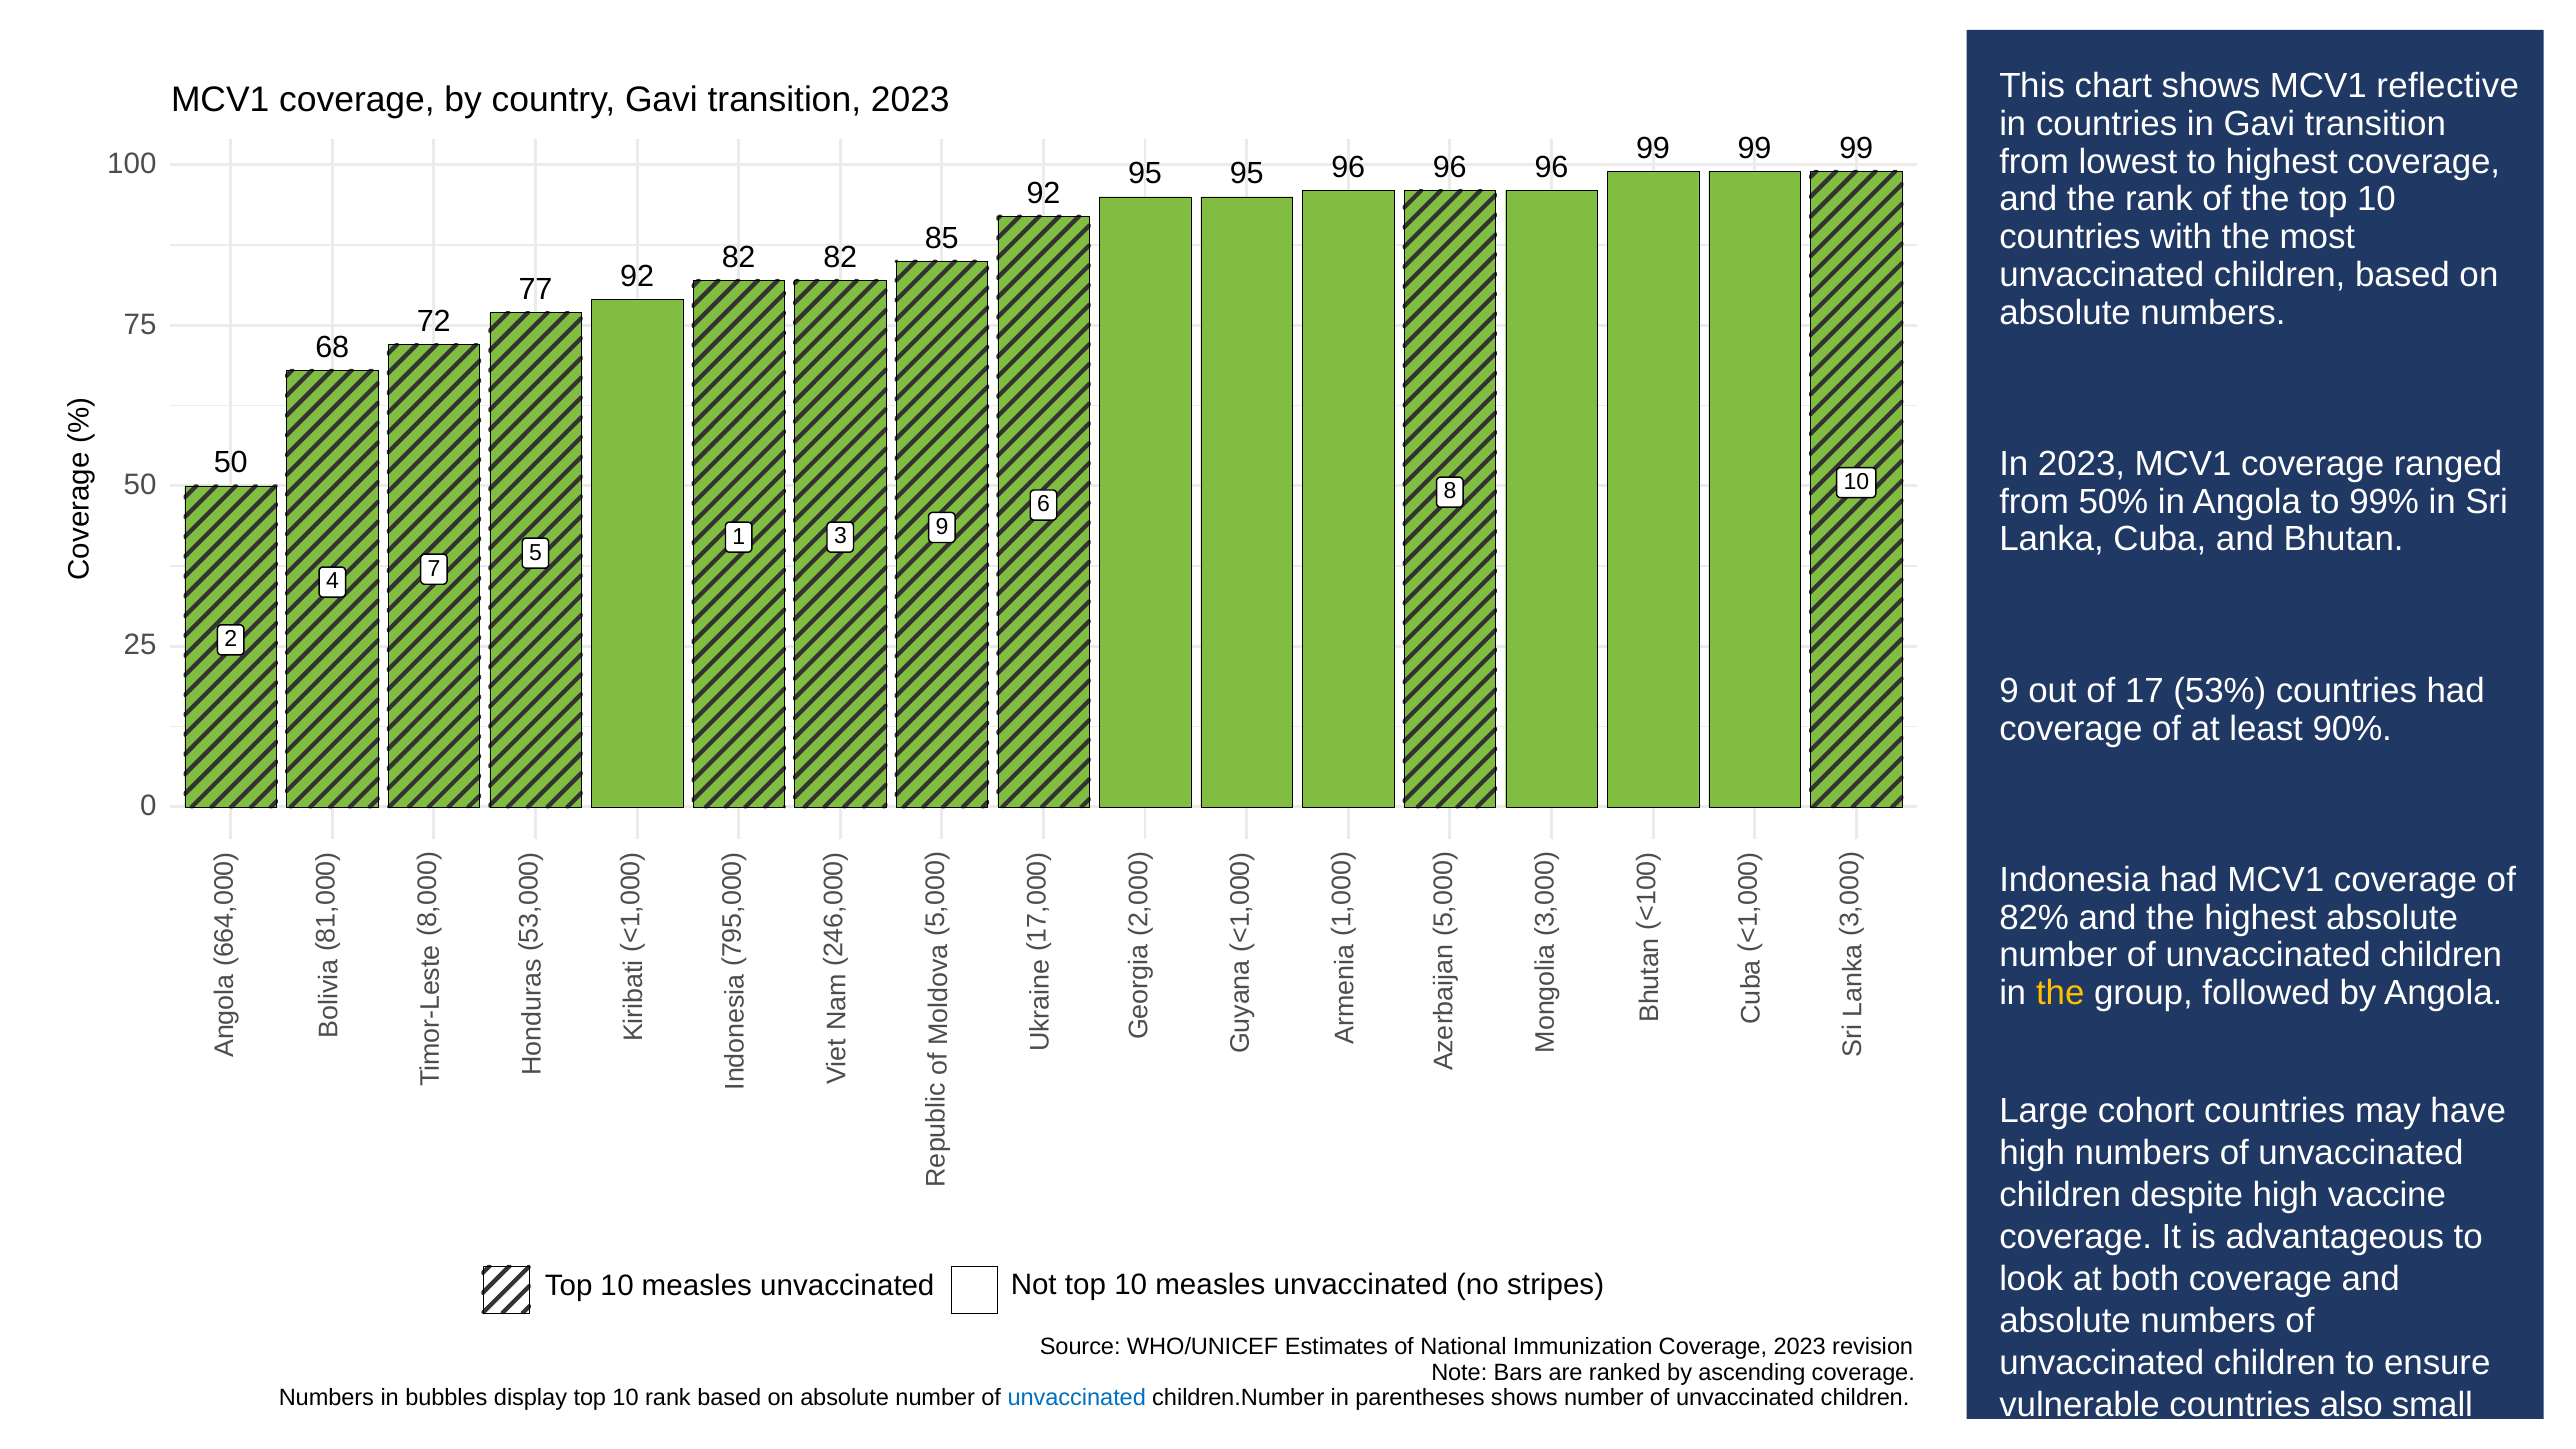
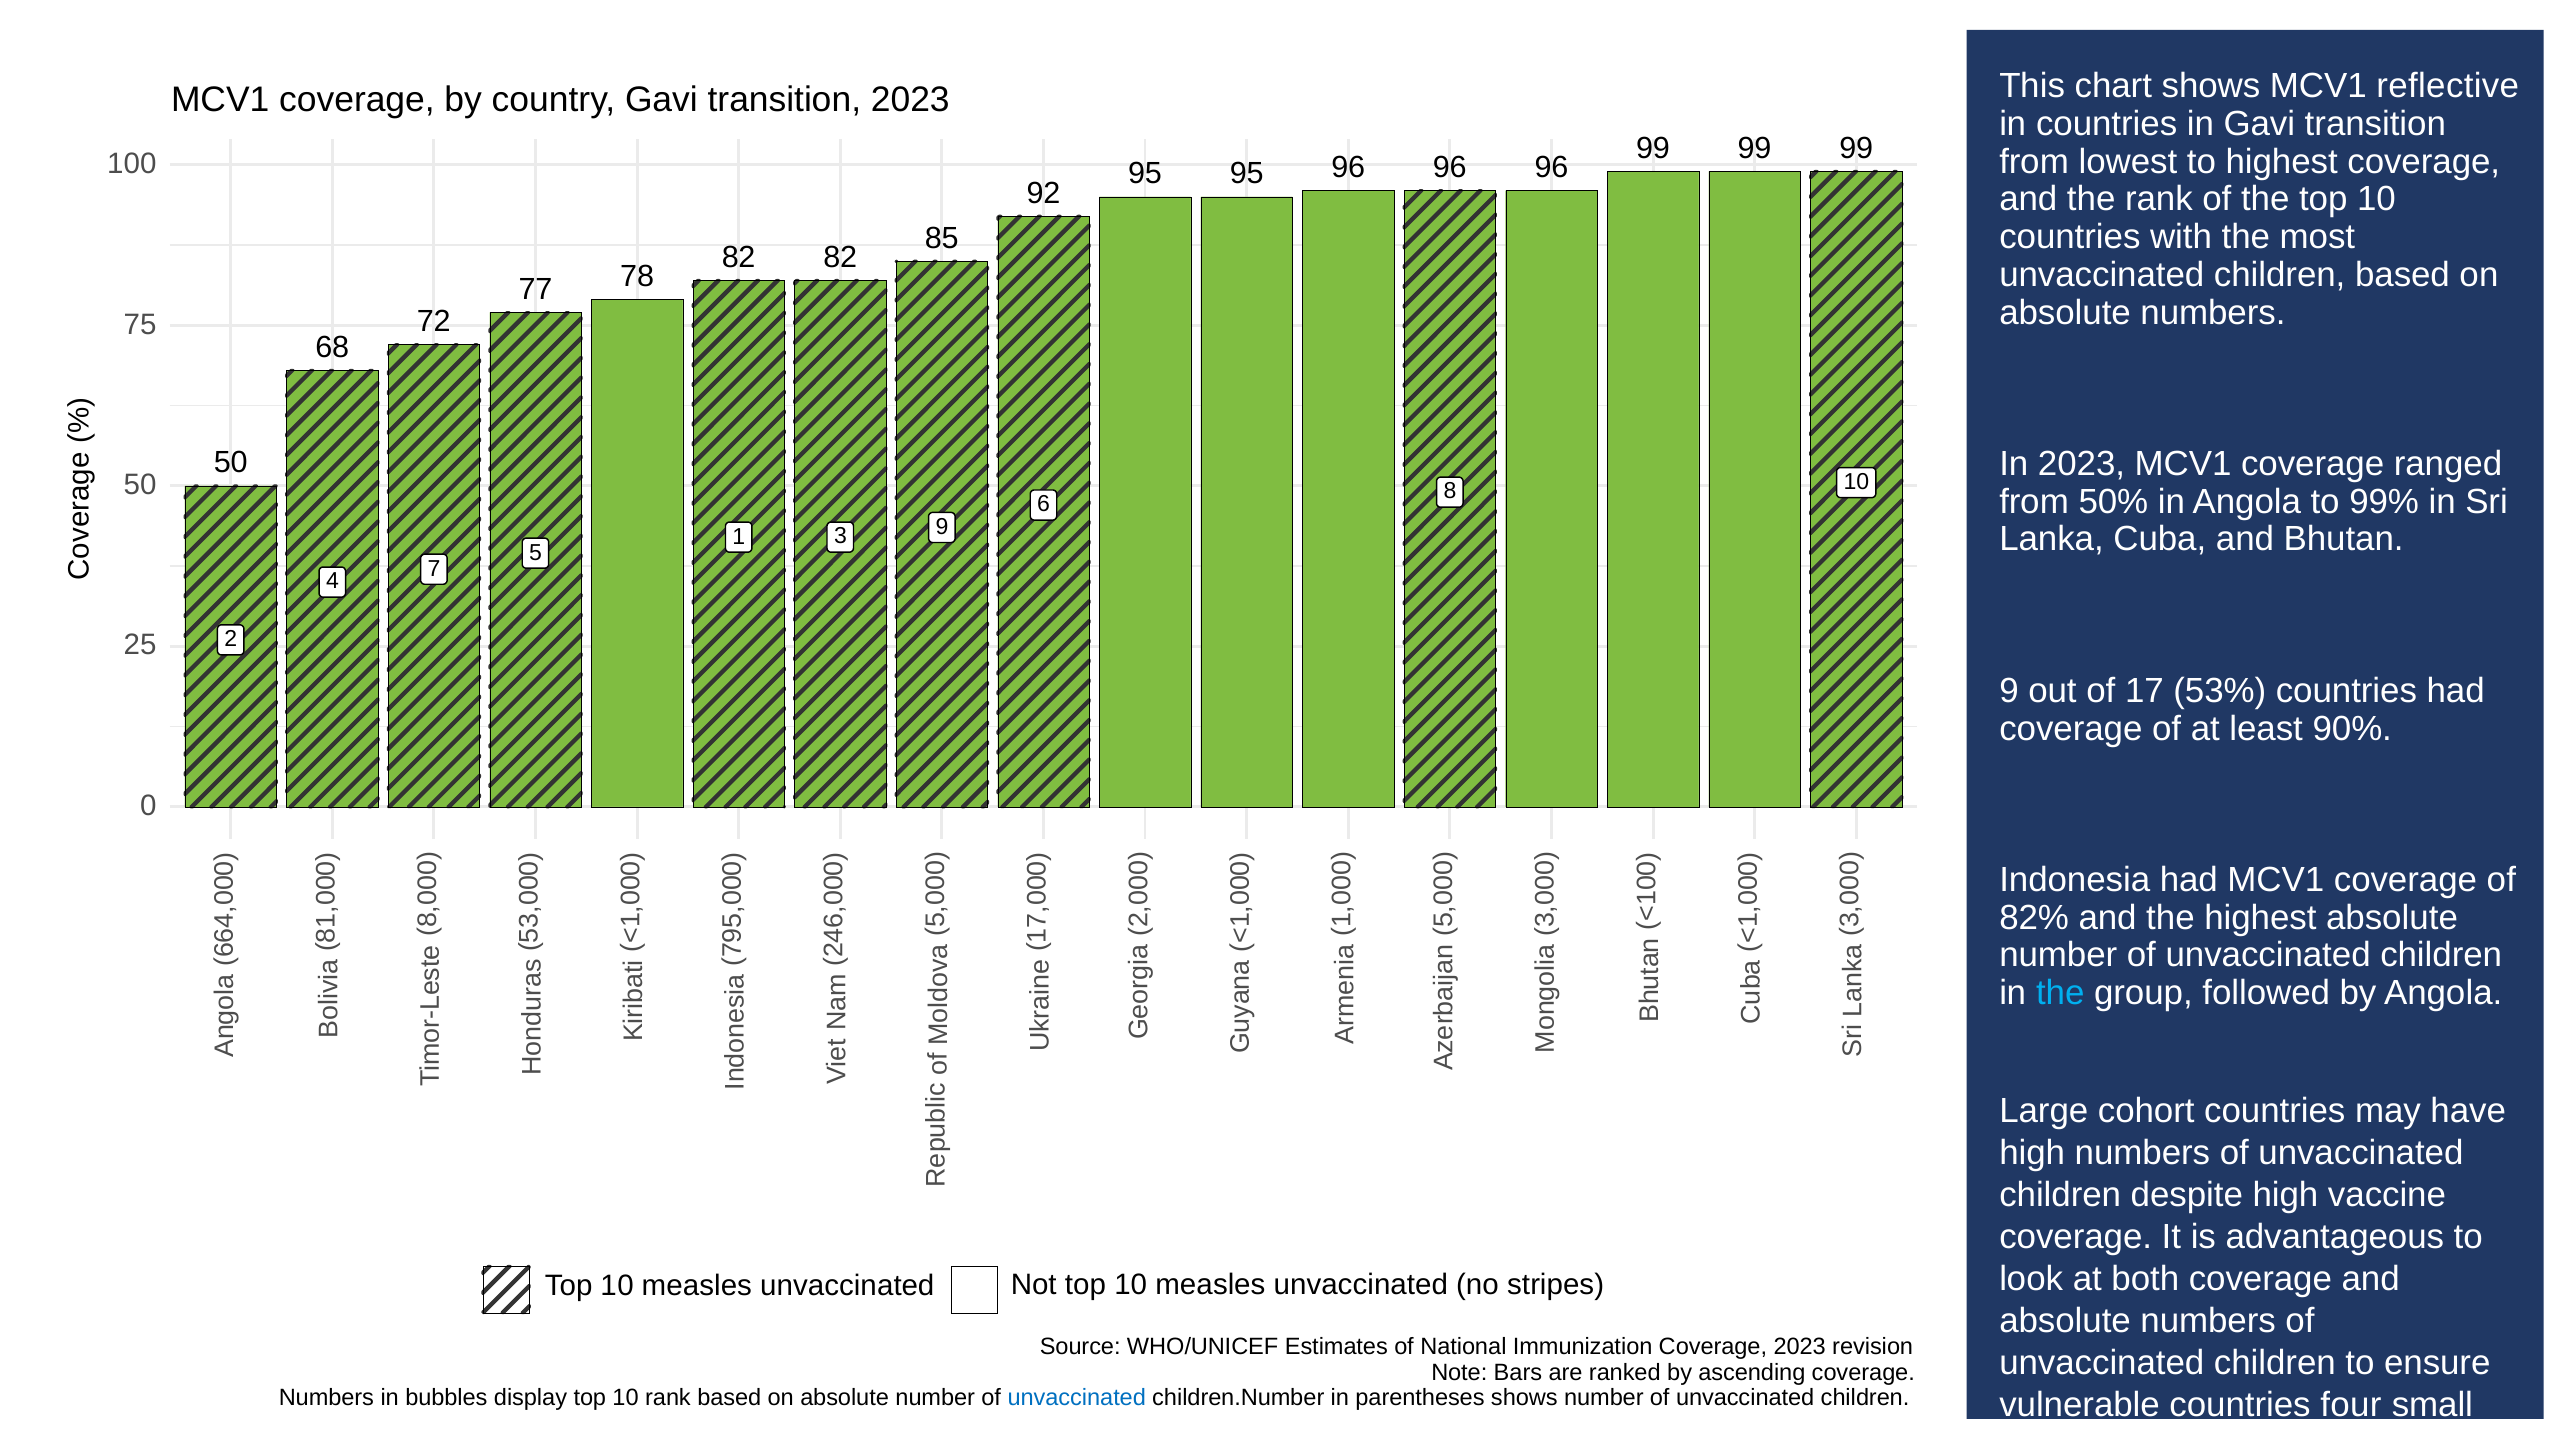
77 92: 92 -> 78 (637, 277)
the colour: yellow -> light blue (2060, 993)
also: also -> four (2351, 1405)
